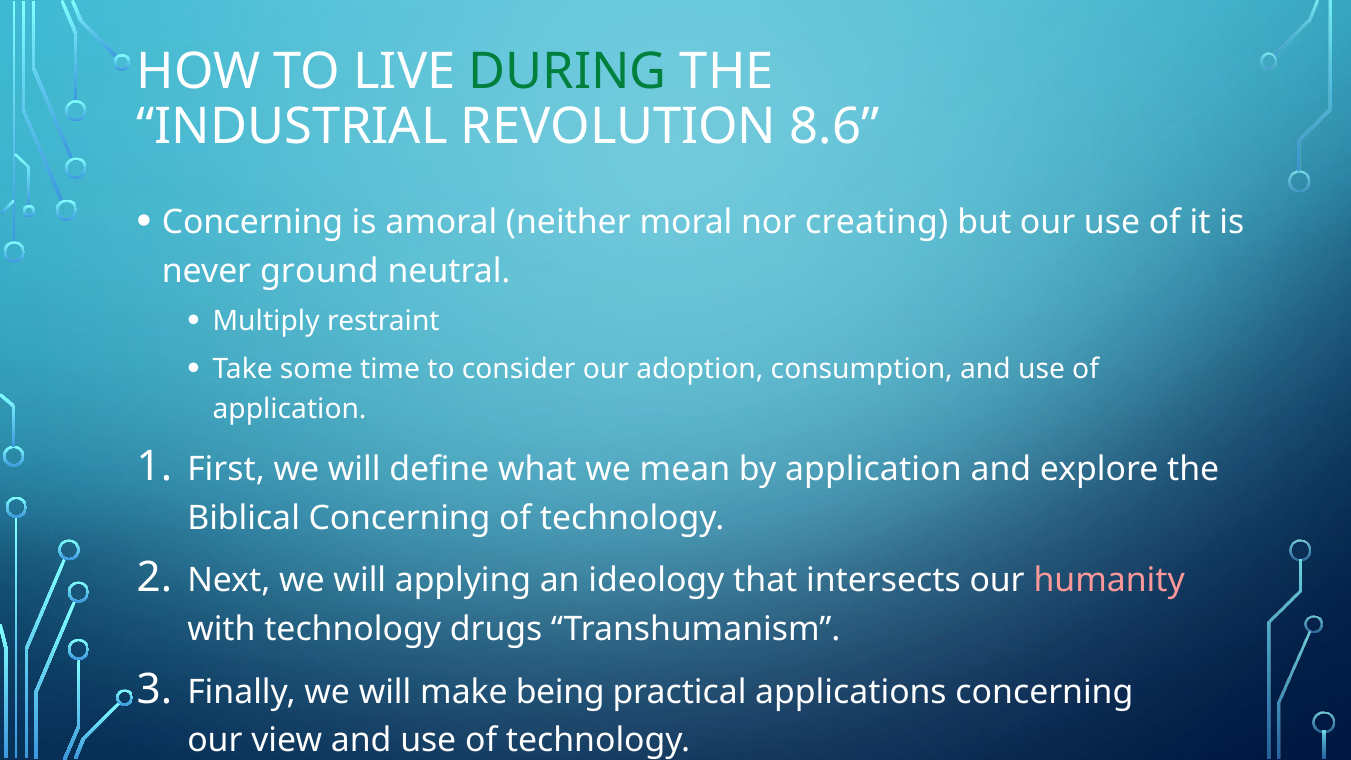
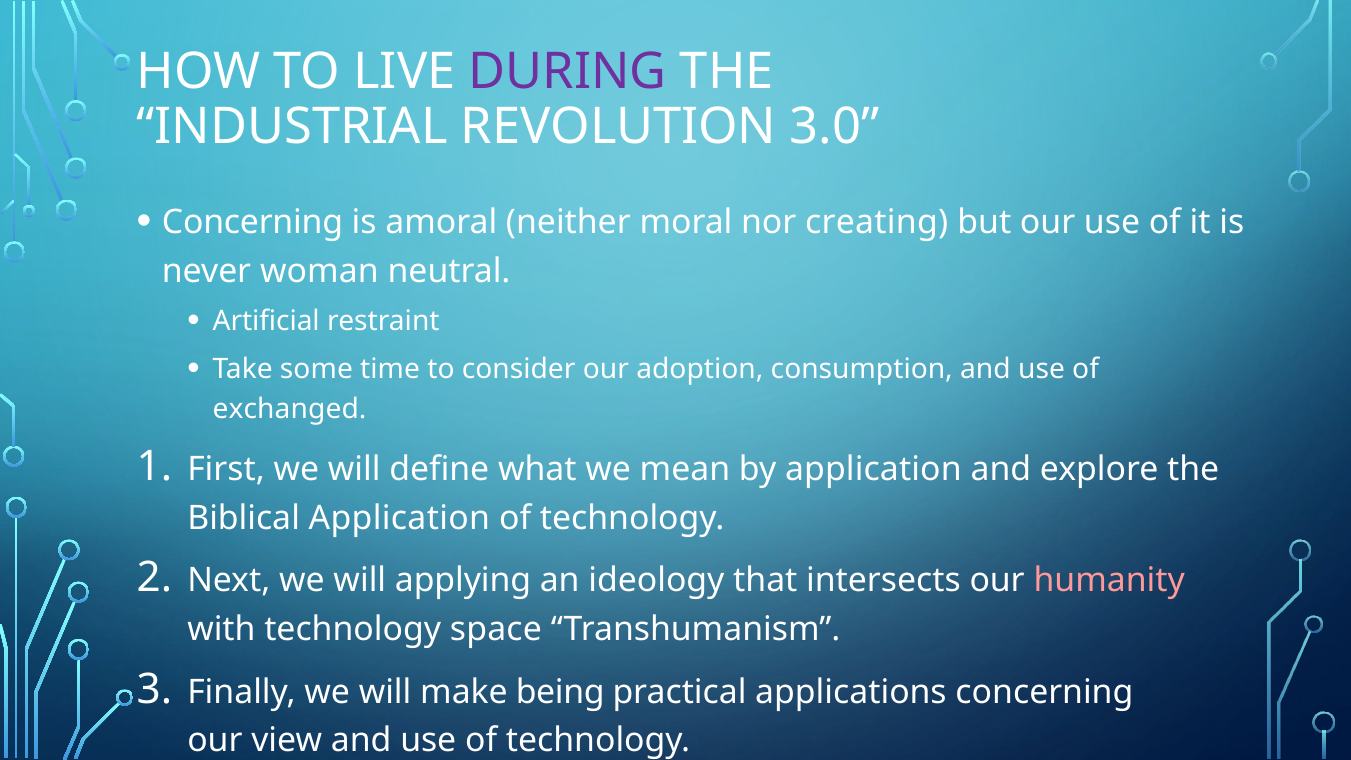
DURING colour: green -> purple (568, 72)
8.6: 8.6 -> 3.0 (834, 127)
ground: ground -> woman (319, 271)
Multiply: Multiply -> Artificial (266, 321)
application: application -> exchanged (290, 409)
Biblical Concerning: Concerning -> Application (399, 518)
drugs: drugs -> space (496, 629)
